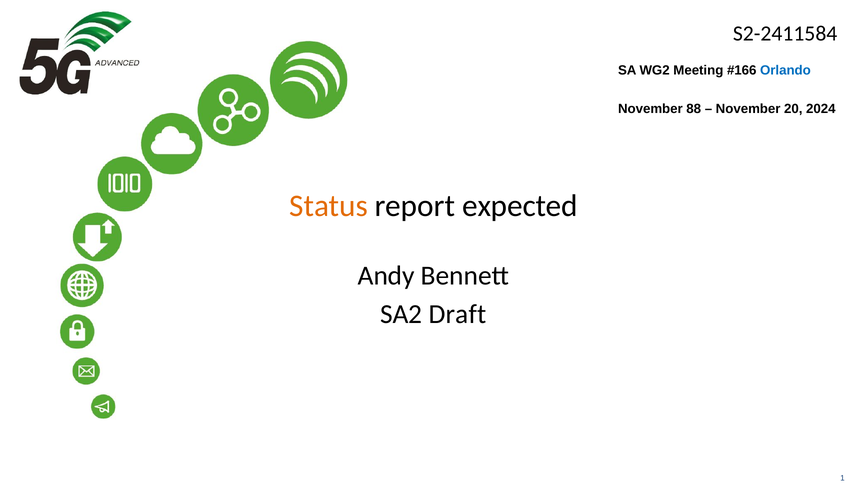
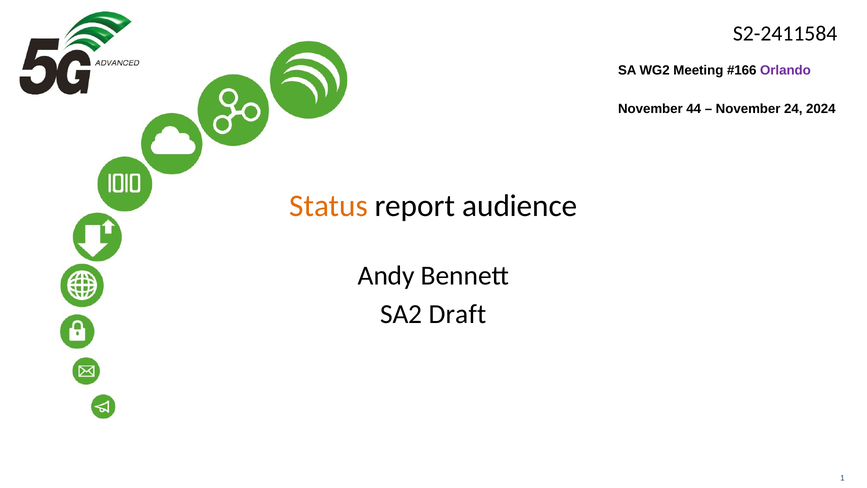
Orlando colour: blue -> purple (785, 70)
88: 88 -> 44 (694, 109)
20: 20 -> 24 (793, 109)
expected: expected -> audience (520, 206)
